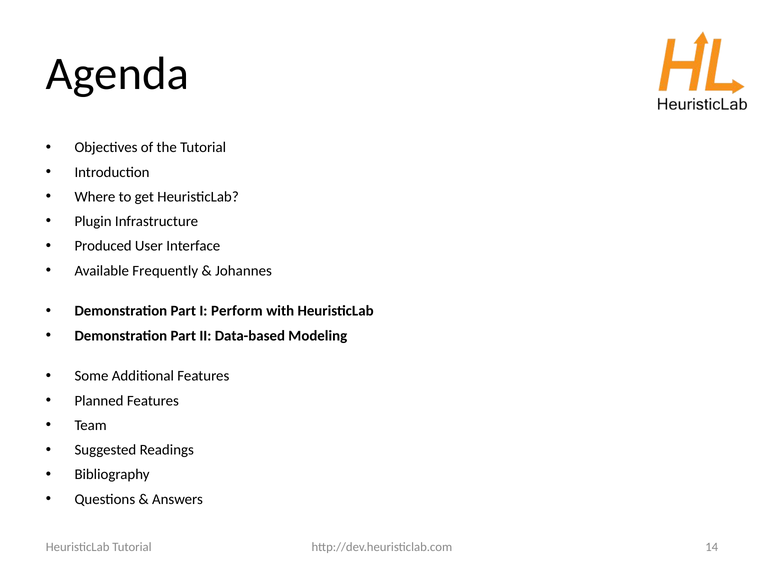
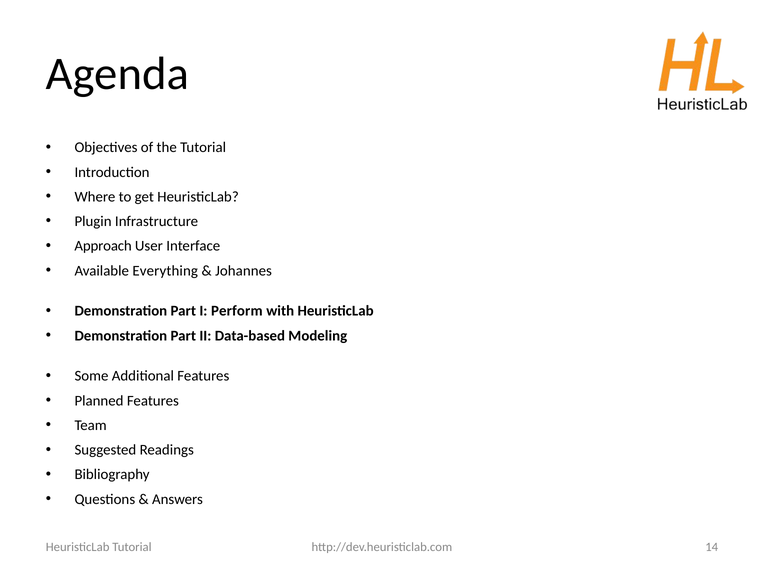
Produced: Produced -> Approach (103, 246)
Frequently: Frequently -> Everything (165, 271)
